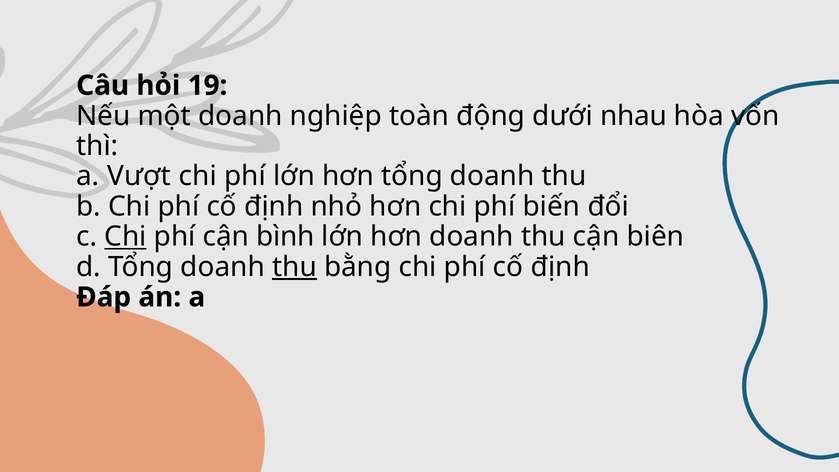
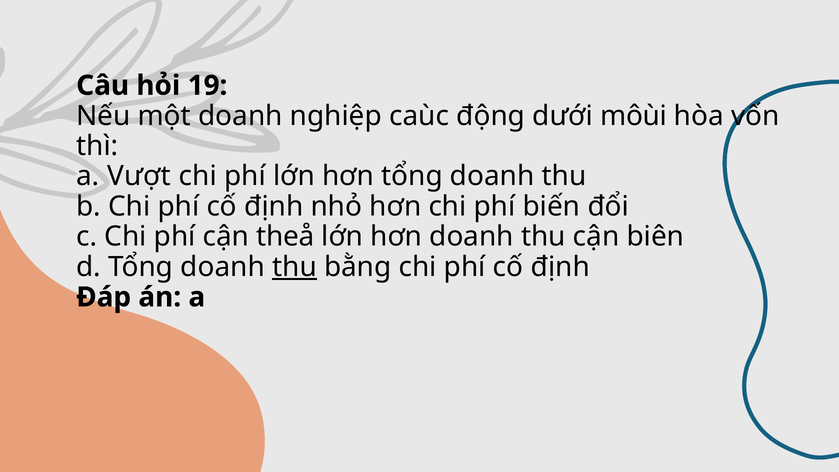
toàn: toàn -> caùc (419, 116)
nhau: nhau -> môùi (634, 116)
Chi underline: present -> none (125, 237)
bình: bình -> theå (285, 237)
